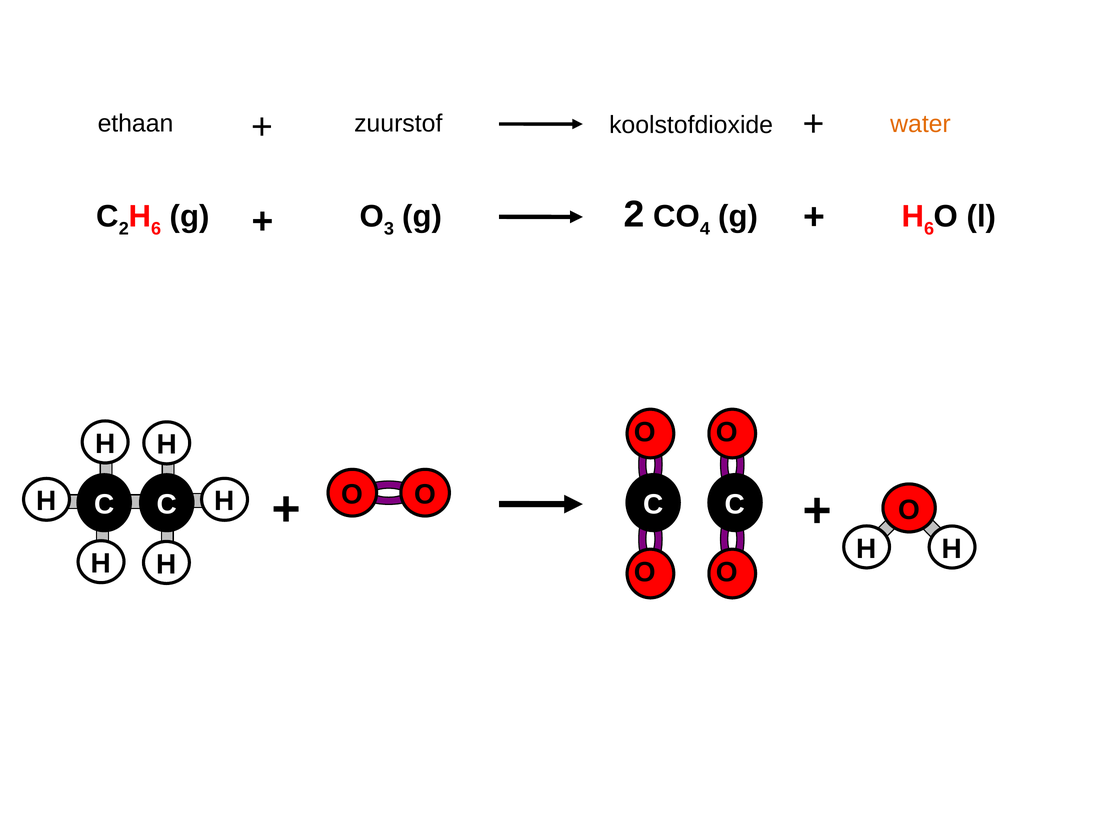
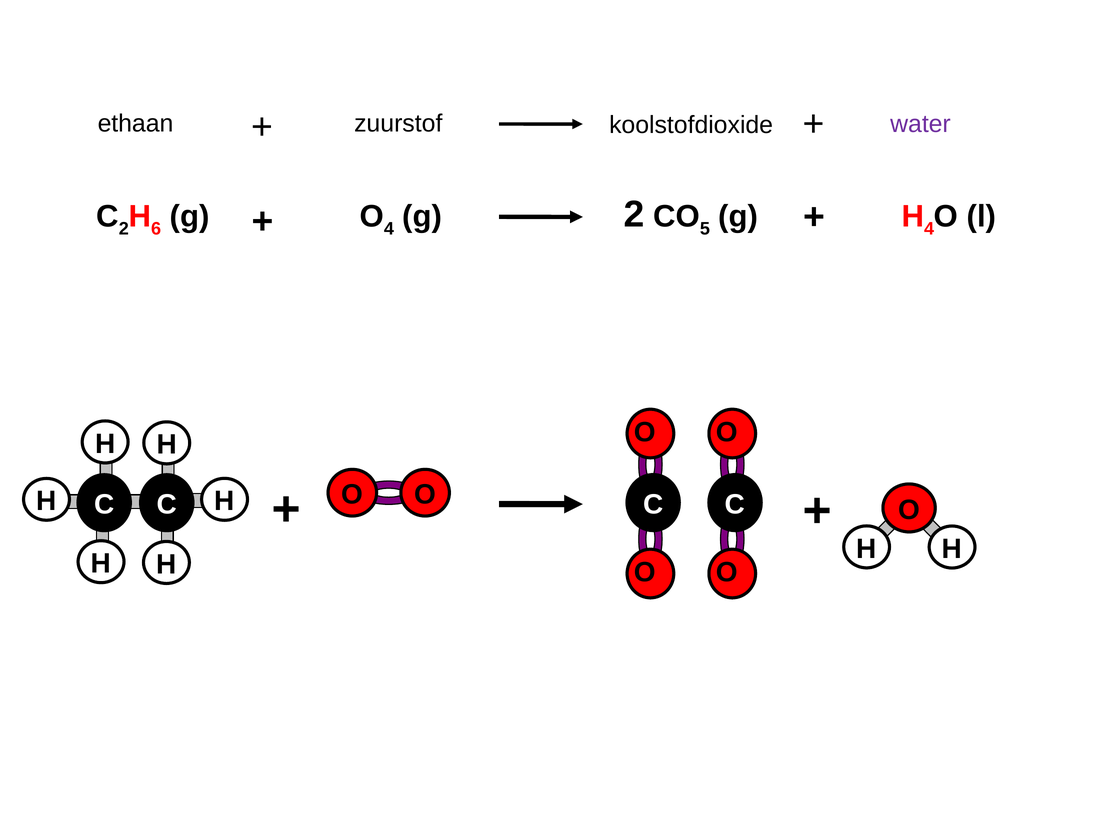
water colour: orange -> purple (920, 124)
O 3: 3 -> 4 (389, 229)
4: 4 -> 5 (705, 229)
3 H 6: 6 -> 4 (929, 229)
